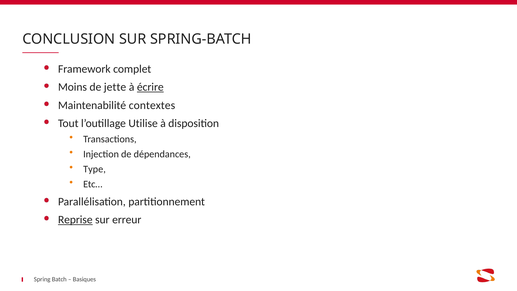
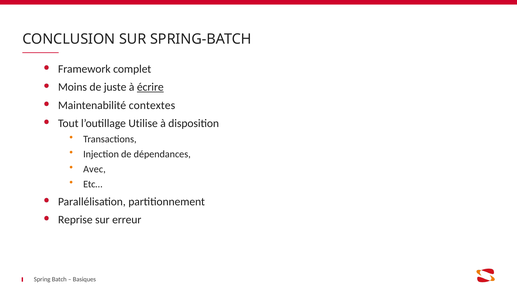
jette: jette -> juste (115, 87)
Type: Type -> Avec (94, 169)
Reprise underline: present -> none (75, 220)
